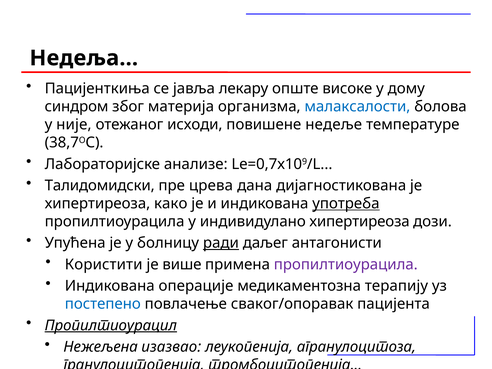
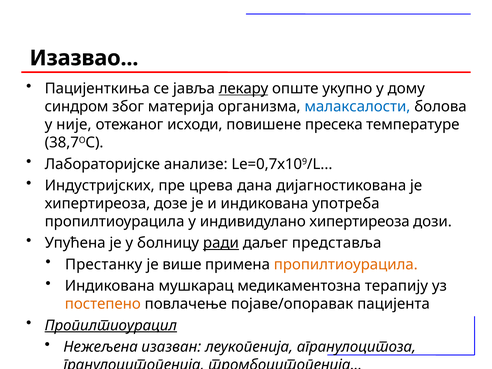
Недеља: Недеља -> Изазвао (84, 58)
лекару underline: none -> present (244, 89)
високе: високе -> укупно (347, 89)
недеље: недеље -> пресекa (334, 125)
Талидомидски: Талидомидски -> Индустријских (100, 186)
како: како -> дозе (171, 204)
употреба underline: present -> none (346, 204)
антагонисти: антагонисти -> представља (337, 243)
Користити: Користити -> Престанку (104, 264)
пропилтиоурацила colour: purple -> orange (346, 264)
операције: операције -> мушкарац (196, 286)
постепено colour: blue -> orange (103, 304)
сваког/опоравак: сваког/опоравак -> појаве/опоравак (292, 304)
изазвао: изазвао -> изазван (171, 347)
